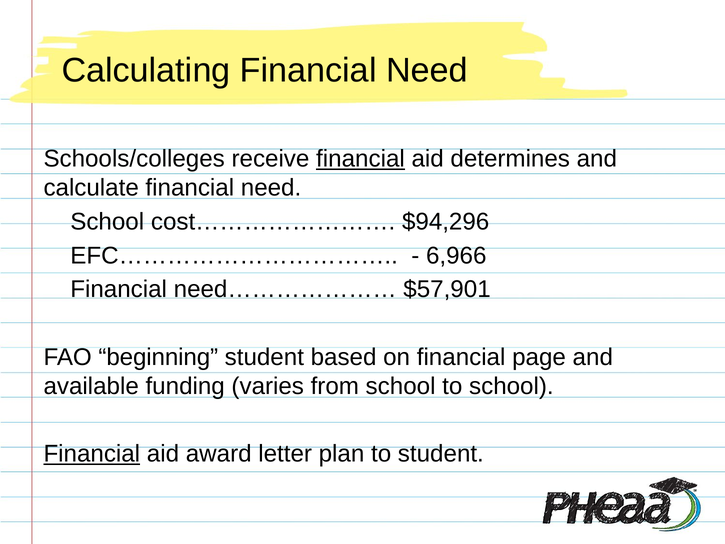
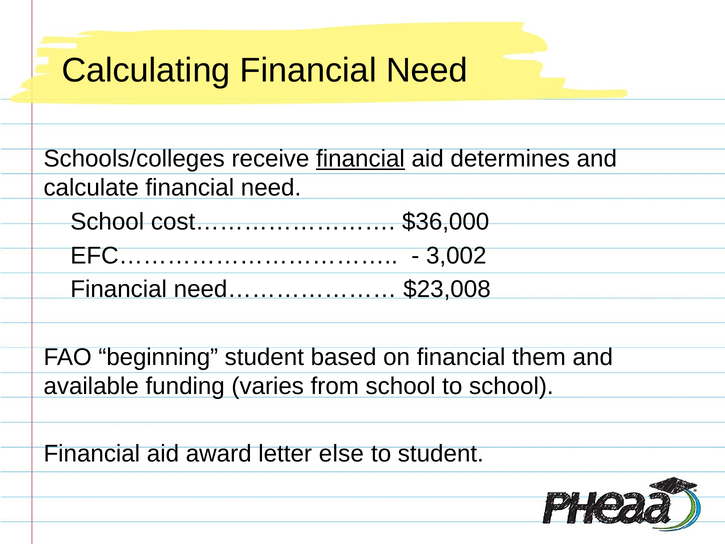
$94,296: $94,296 -> $36,000 (446, 222)
6,966: 6,966 -> 3,002 (456, 255)
$57,901: $57,901 -> $23,008 (447, 289)
page: page -> them (539, 357)
Financial underline: present -> none (92, 454)
plan: plan -> else (341, 454)
